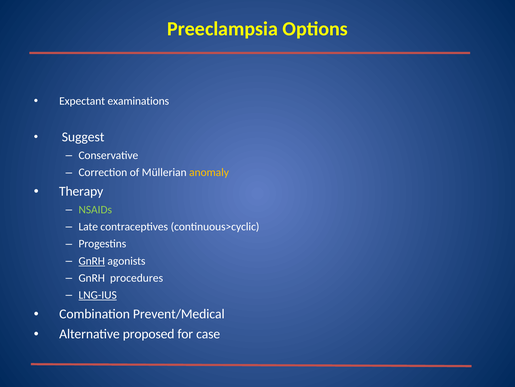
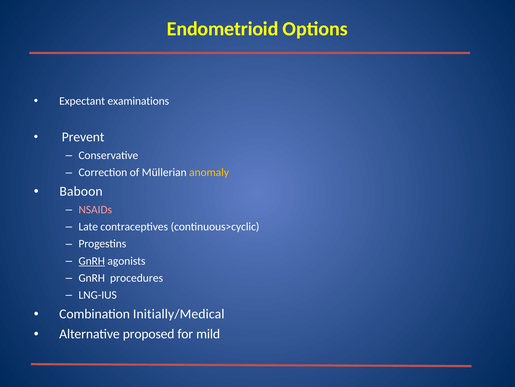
Preeclampsia: Preeclampsia -> Endometrioid (223, 29)
Suggest: Suggest -> Prevent (83, 137)
Therapy: Therapy -> Baboon (81, 191)
NSAIDs colour: light green -> pink (95, 209)
LNG-IUS underline: present -> none (98, 295)
Prevent/Medical: Prevent/Medical -> Initially/Medical (179, 313)
case: case -> mild (208, 333)
